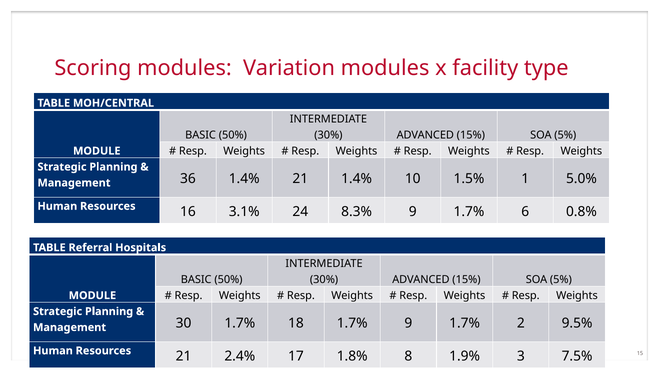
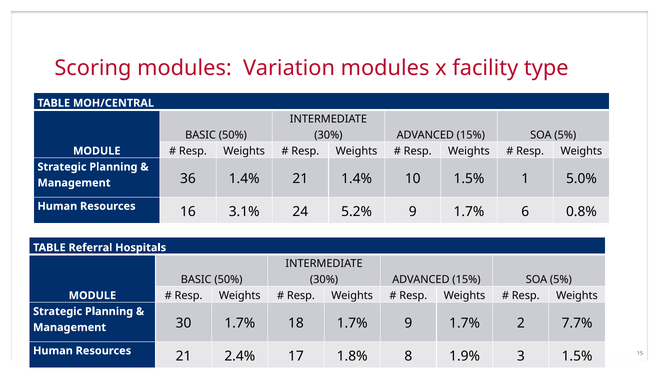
8.3%: 8.3% -> 5.2% (357, 211)
9.5%: 9.5% -> 7.7% (577, 323)
3 7.5%: 7.5% -> 1.5% (577, 356)
